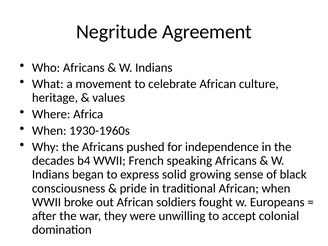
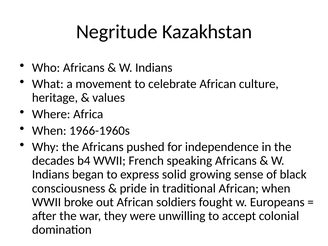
Agreement: Agreement -> Kazakhstan (207, 32)
1930-1960s: 1930-1960s -> 1966-1960s (100, 131)
